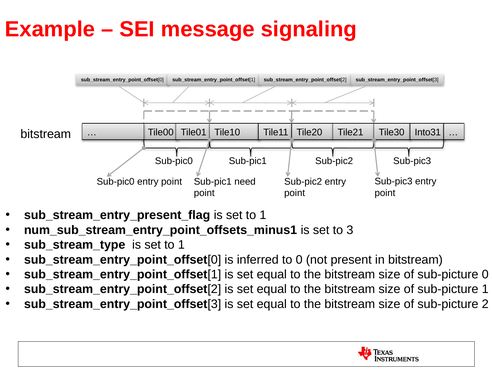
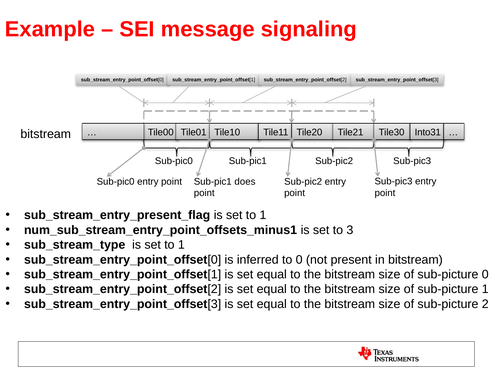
need: need -> does (245, 181)
